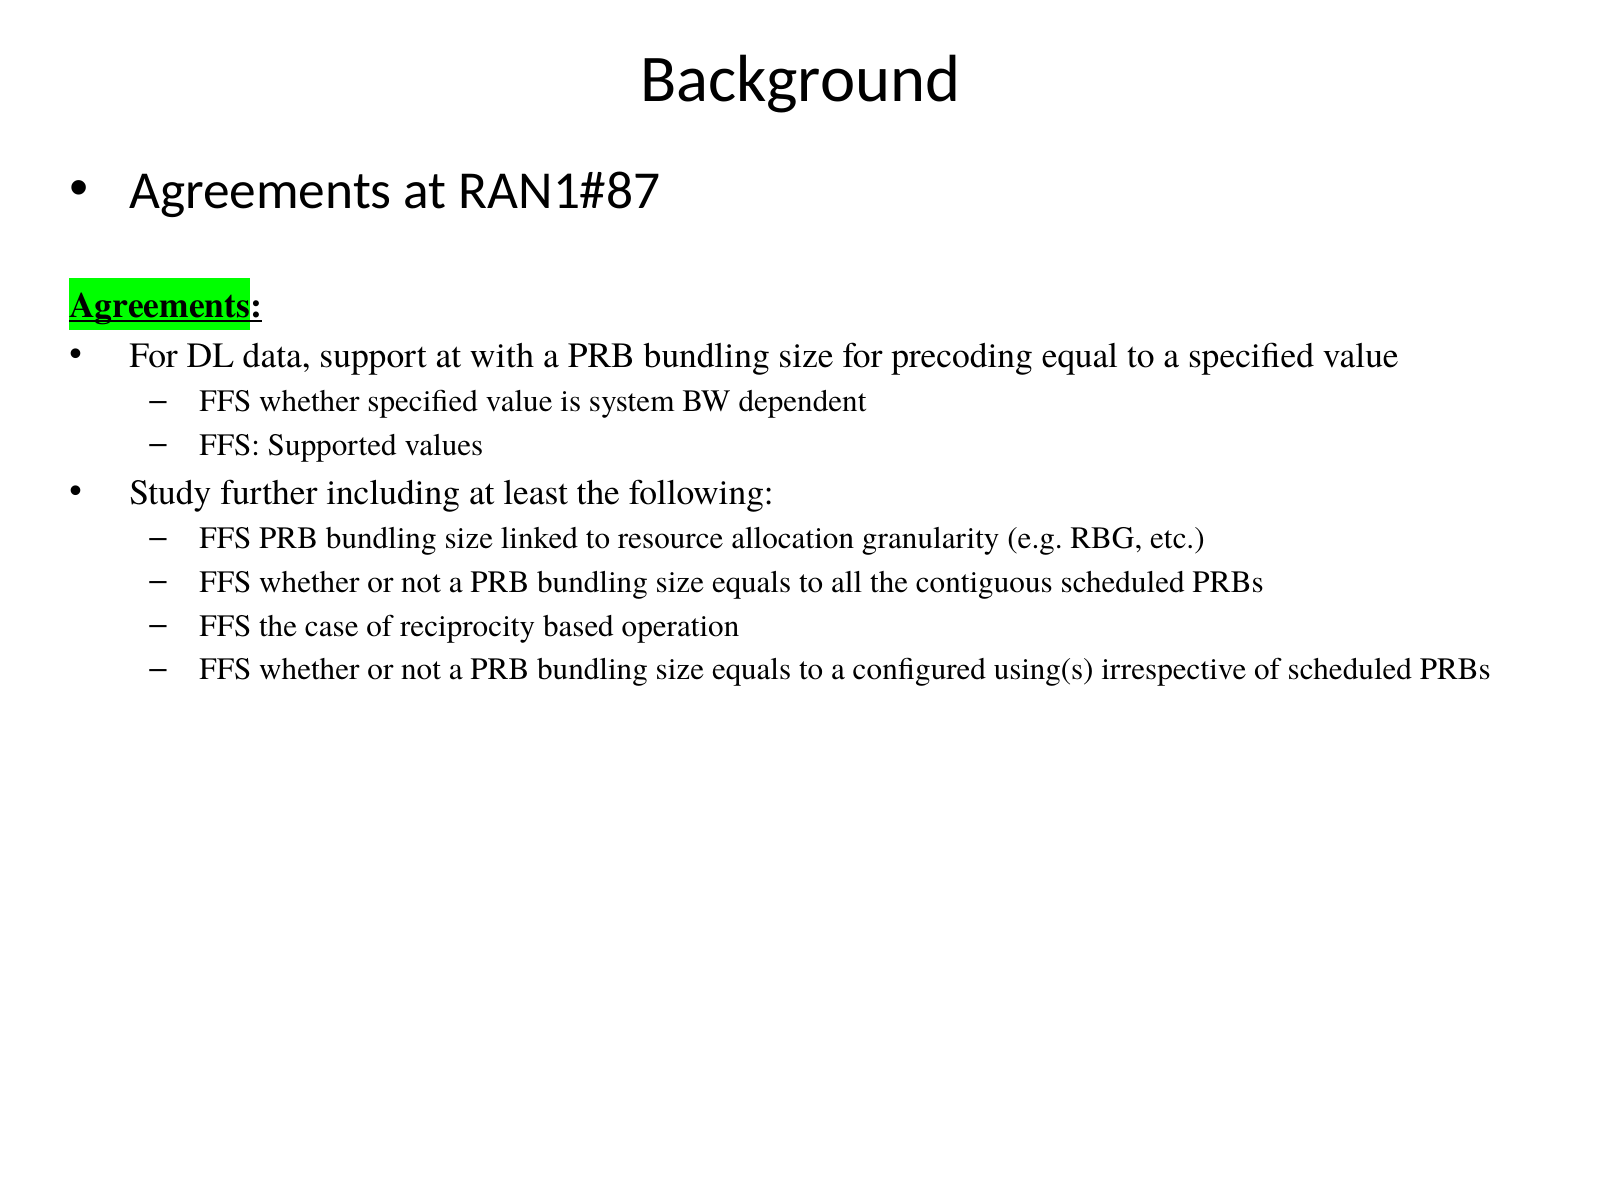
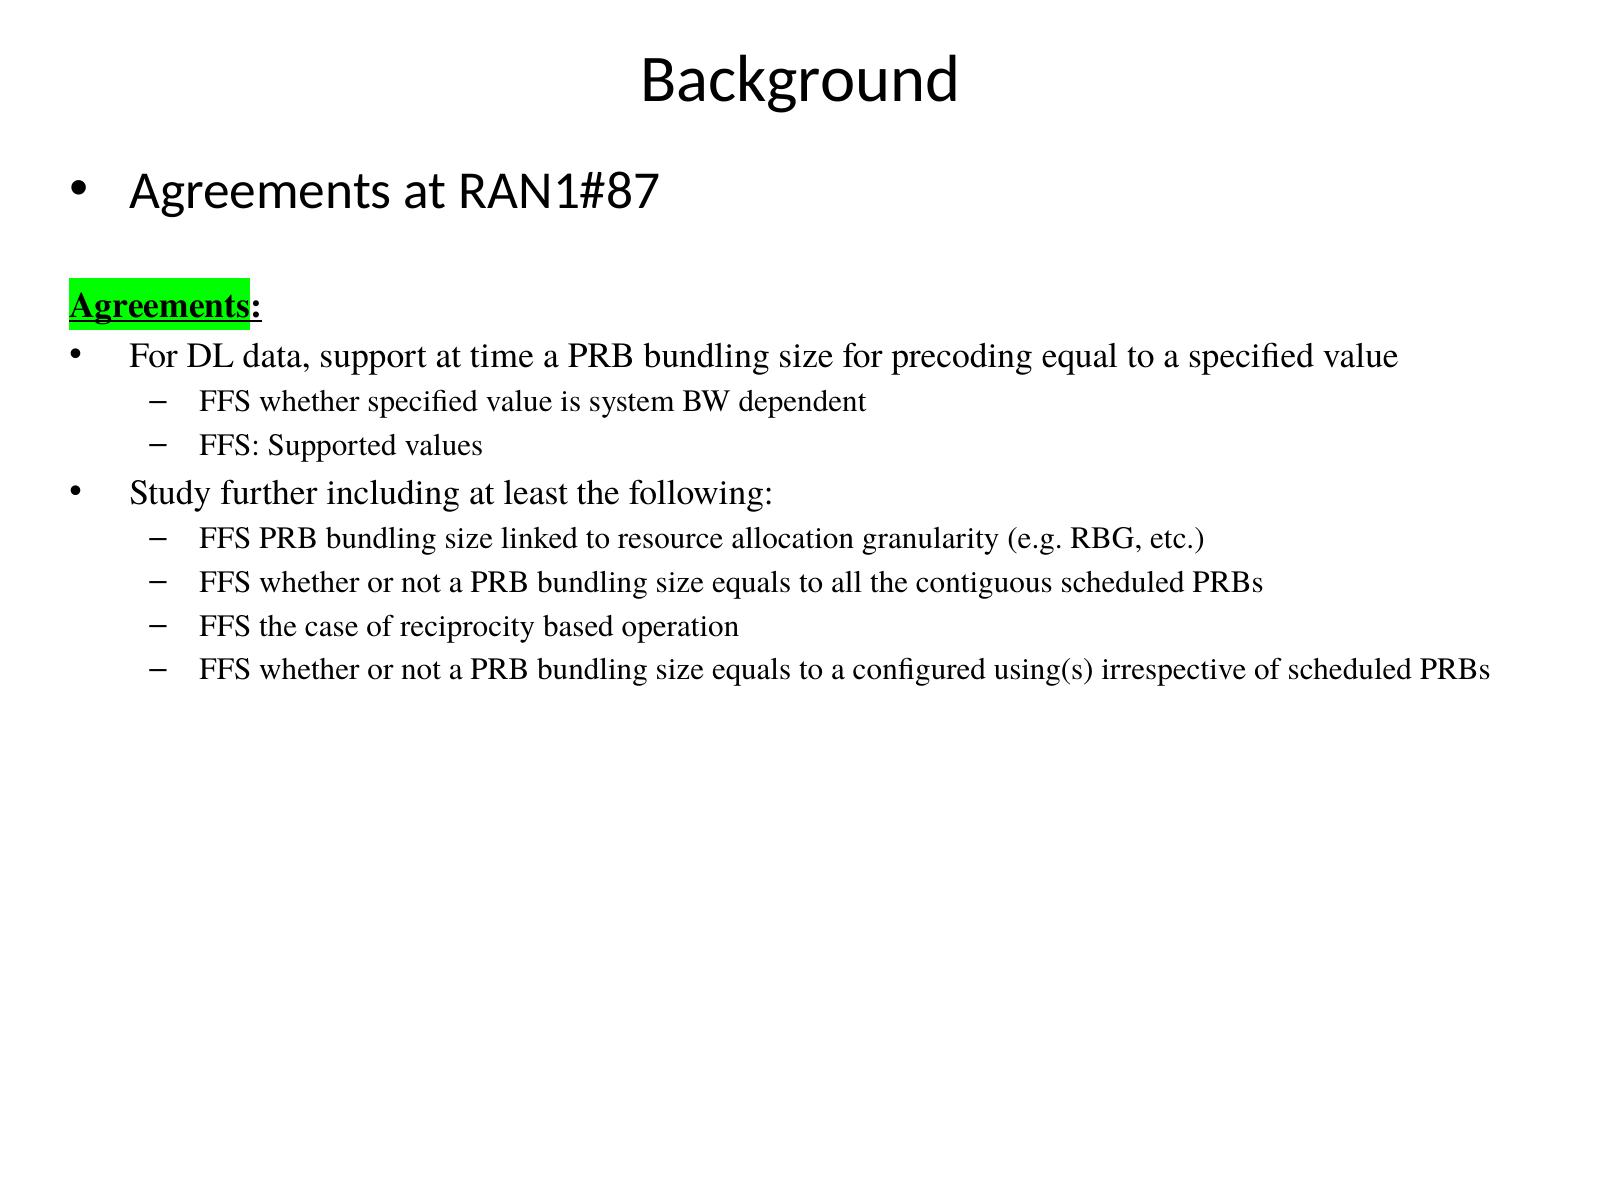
with: with -> time (502, 356)
